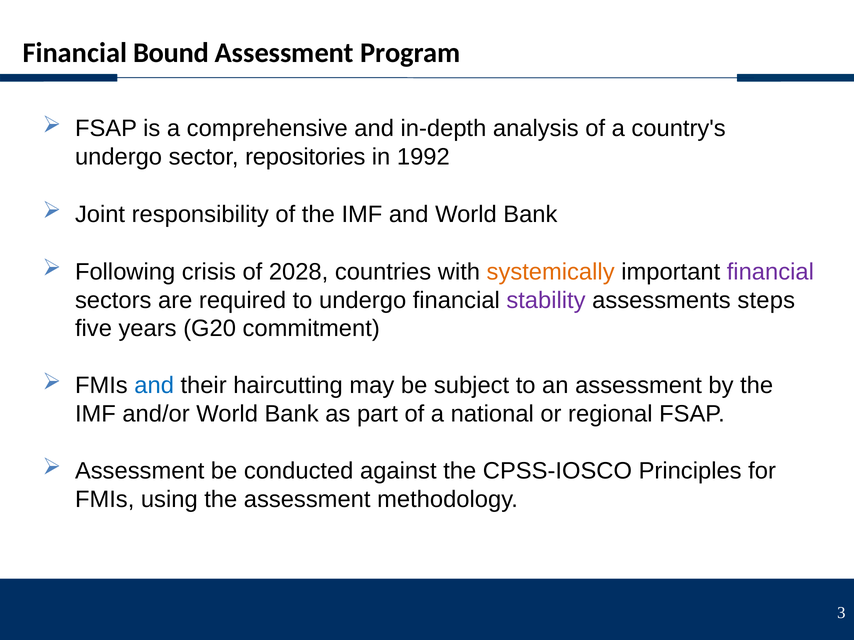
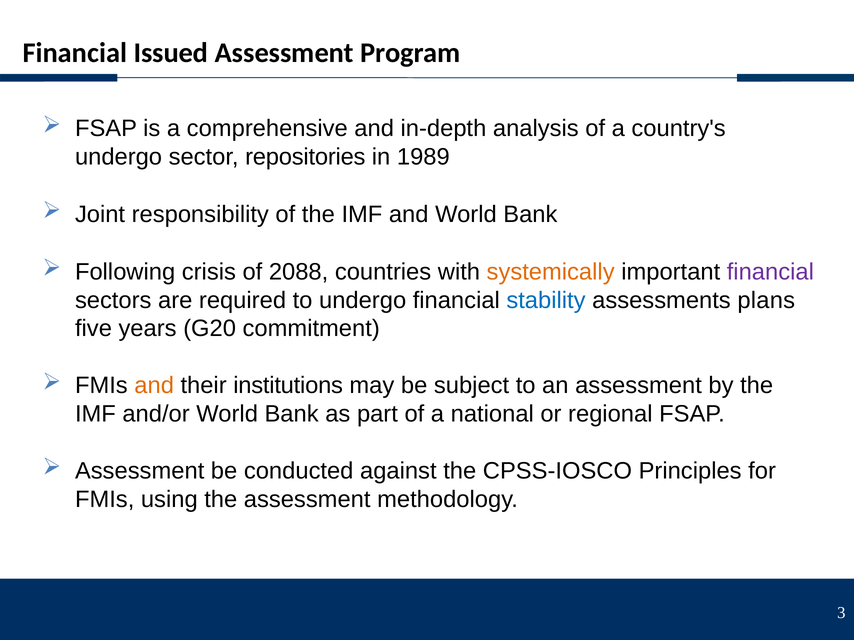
Bound: Bound -> Issued (171, 53)
1992: 1992 -> 1989 (423, 157)
2028: 2028 -> 2088 (299, 272)
stability colour: purple -> blue (546, 300)
steps: steps -> plans (766, 300)
and colour: blue -> orange (154, 386)
haircutting: haircutting -> institutions (288, 386)
